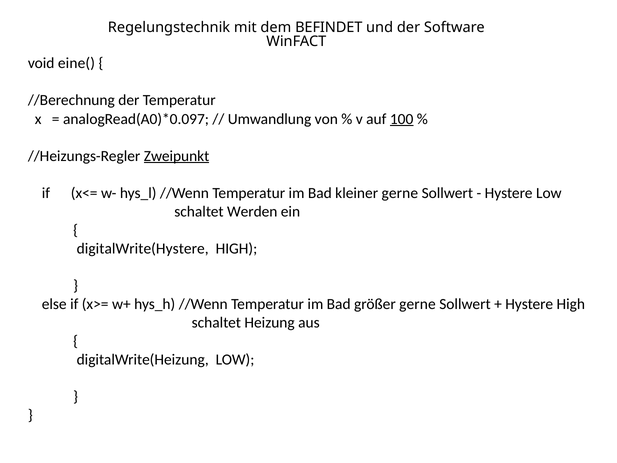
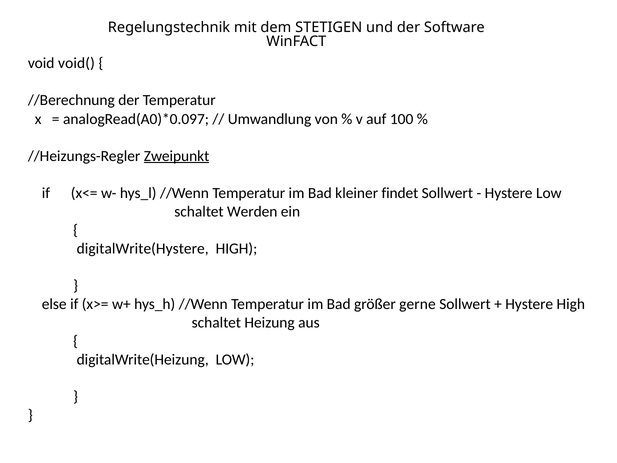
BEFINDET: BEFINDET -> STETIGEN (329, 27)
eine(: eine( -> void( (76, 63)
100 underline: present -> none (402, 119)
kleiner gerne: gerne -> findet (400, 193)
